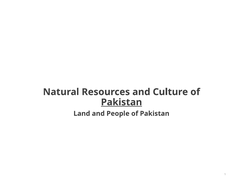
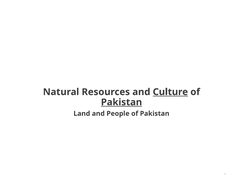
Culture underline: none -> present (170, 92)
